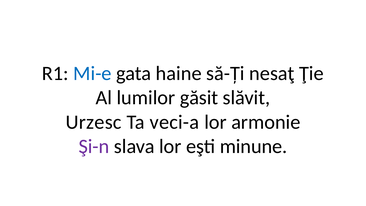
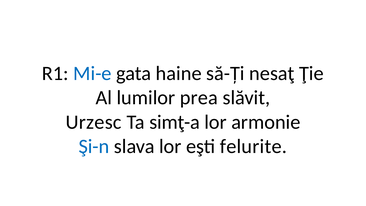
găsit: găsit -> prea (199, 98)
veci-a: veci-a -> simţ-a (175, 122)
Şi-n colour: purple -> blue (94, 146)
minune: minune -> felurite (253, 146)
